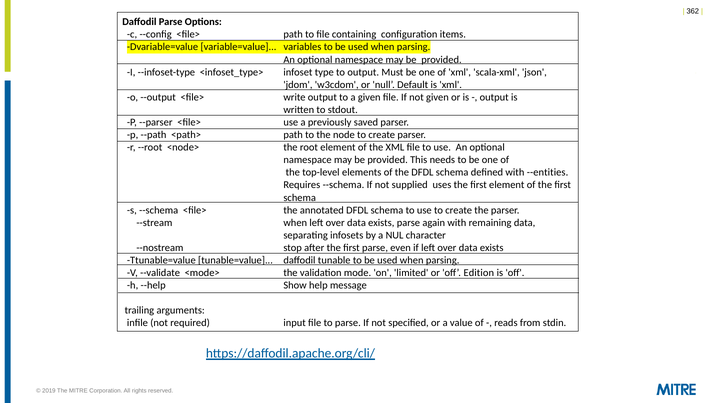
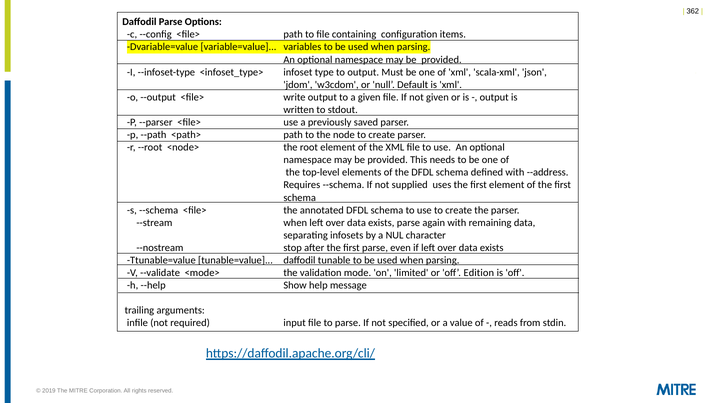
--entities: --entities -> --address (548, 172)
